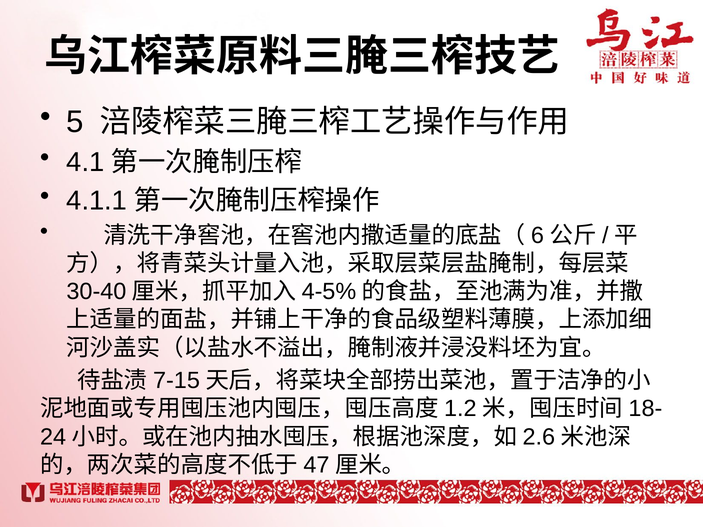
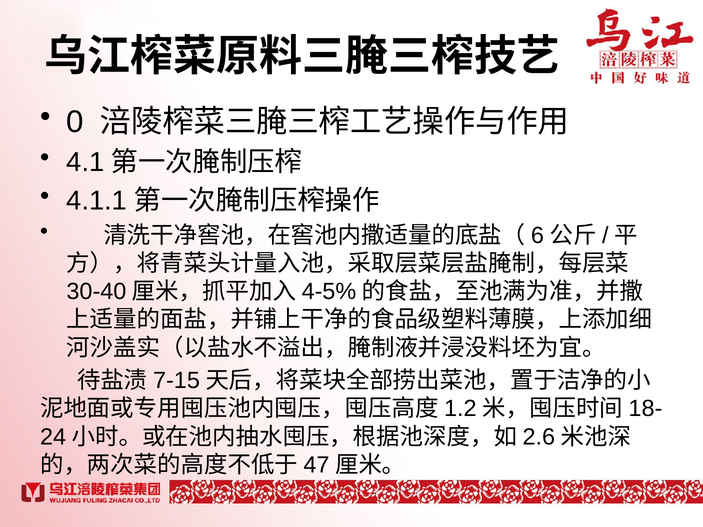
5: 5 -> 0 (75, 122)
